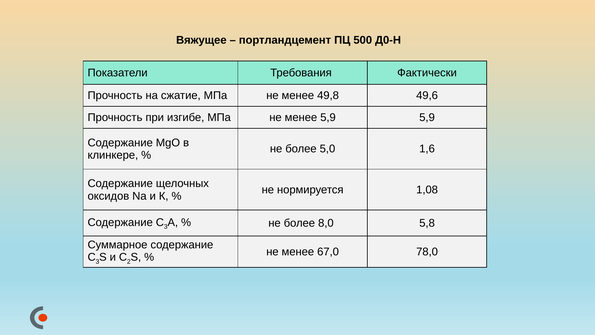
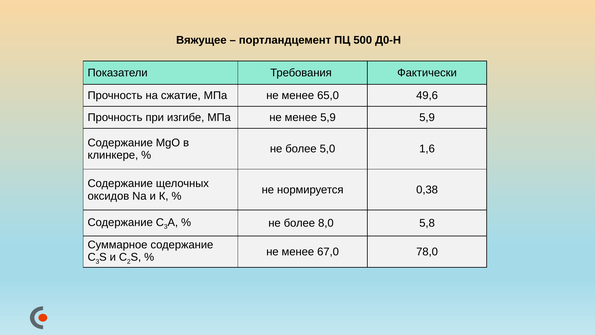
49,8: 49,8 -> 65,0 (328, 95)
1,08: 1,08 -> 0,38 (427, 190)
